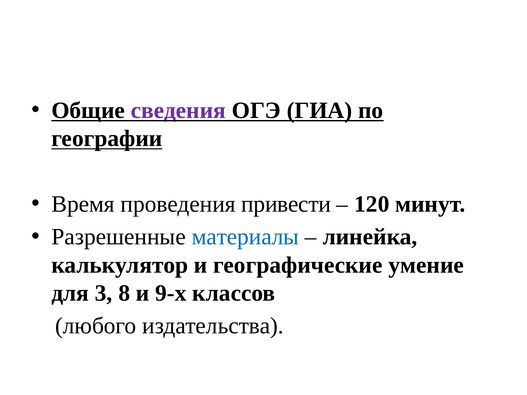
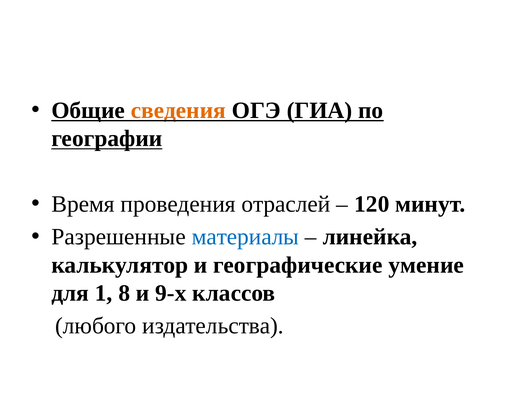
сведения colour: purple -> orange (178, 111)
привести: привести -> отраслей (286, 204)
3: 3 -> 1 (104, 293)
